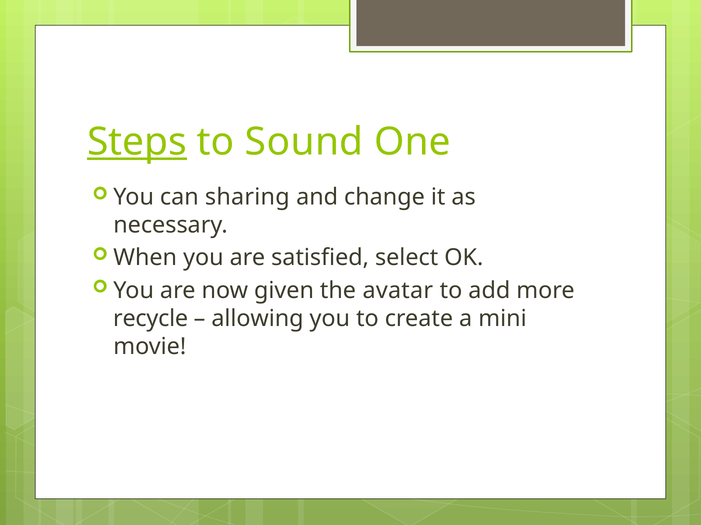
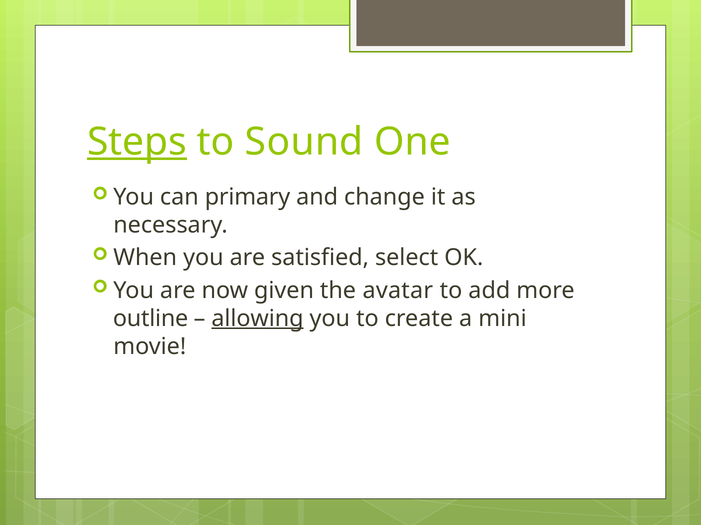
sharing: sharing -> primary (248, 197)
recycle: recycle -> outline (151, 319)
allowing underline: none -> present (257, 319)
